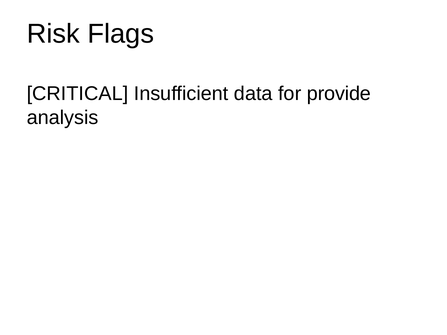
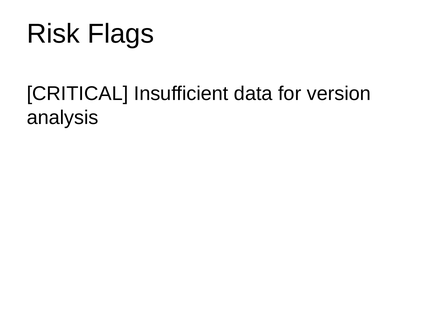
provide: provide -> version (339, 94)
